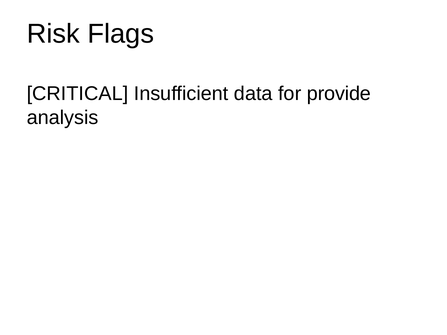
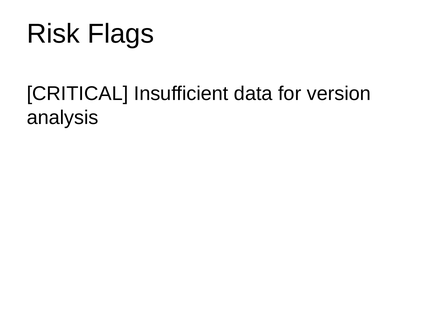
provide: provide -> version (339, 94)
